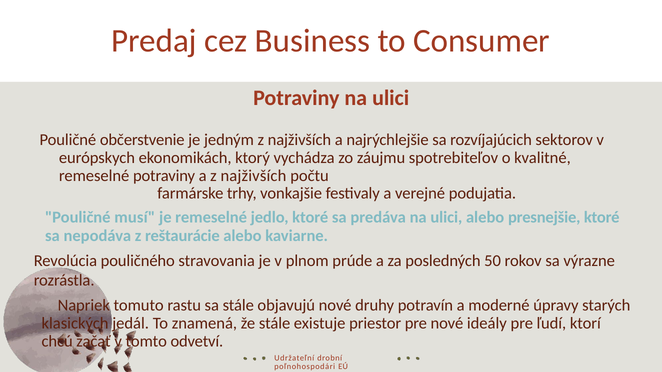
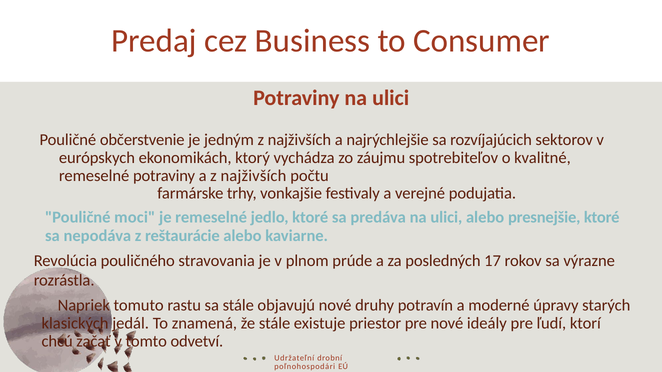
musí: musí -> moci (135, 217)
50: 50 -> 17 (493, 261)
